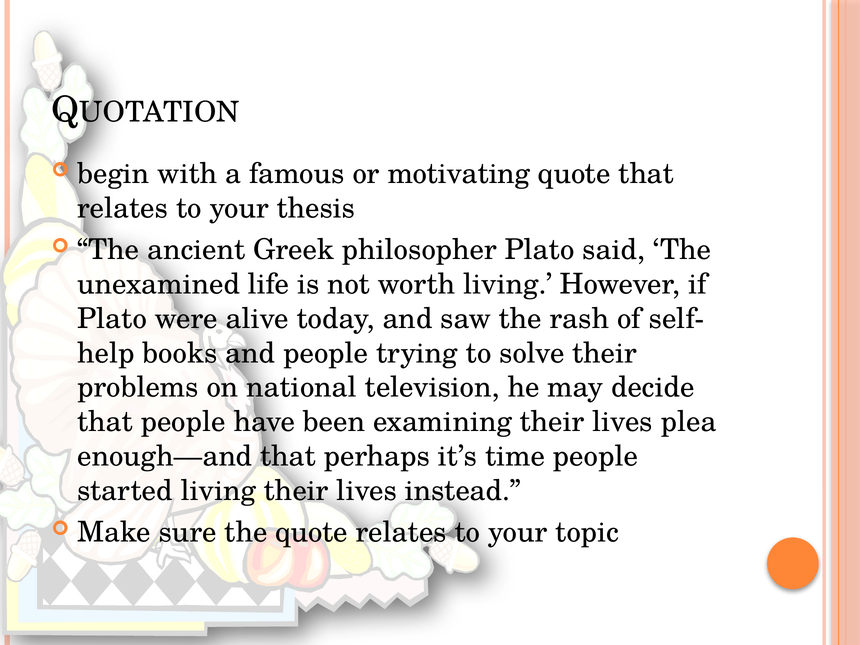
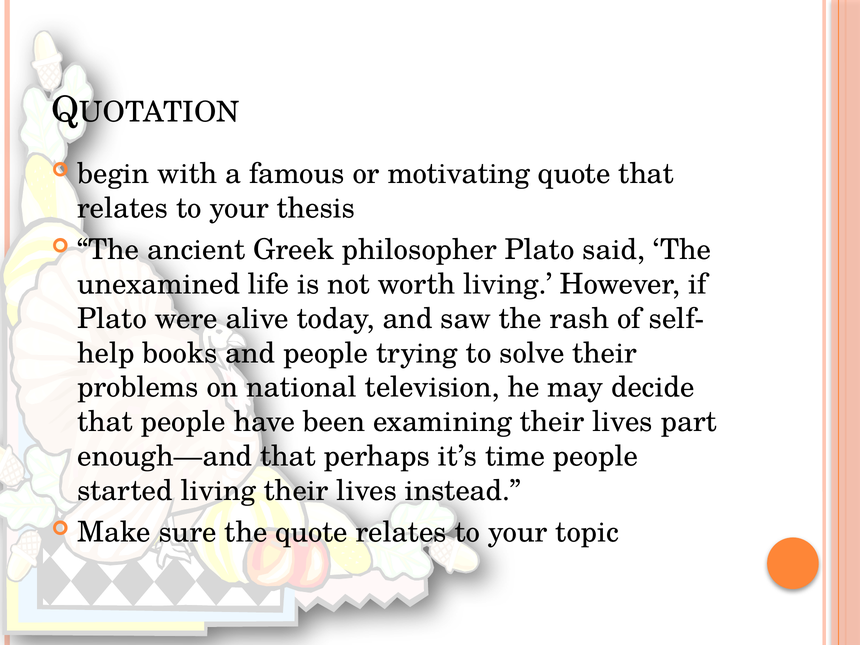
plea: plea -> part (689, 422)
